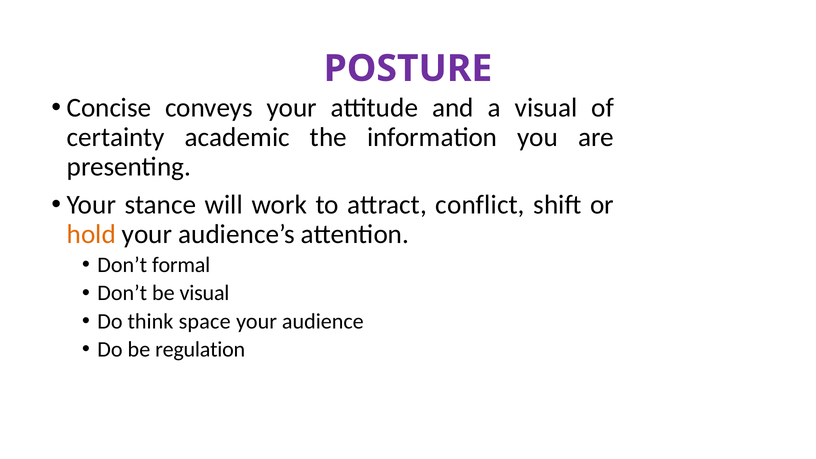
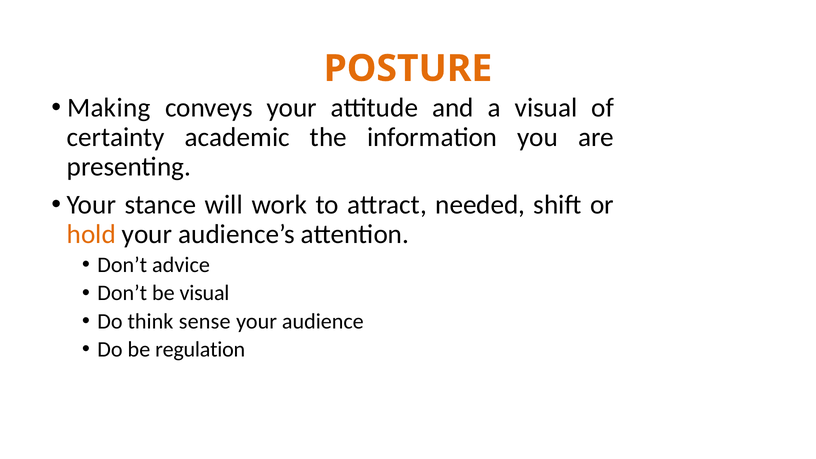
POSTURE colour: purple -> orange (408, 69)
Concise: Concise -> Making (109, 108)
conflict: conflict -> needed (480, 205)
formal: formal -> advice (181, 265)
space: space -> sense (205, 321)
